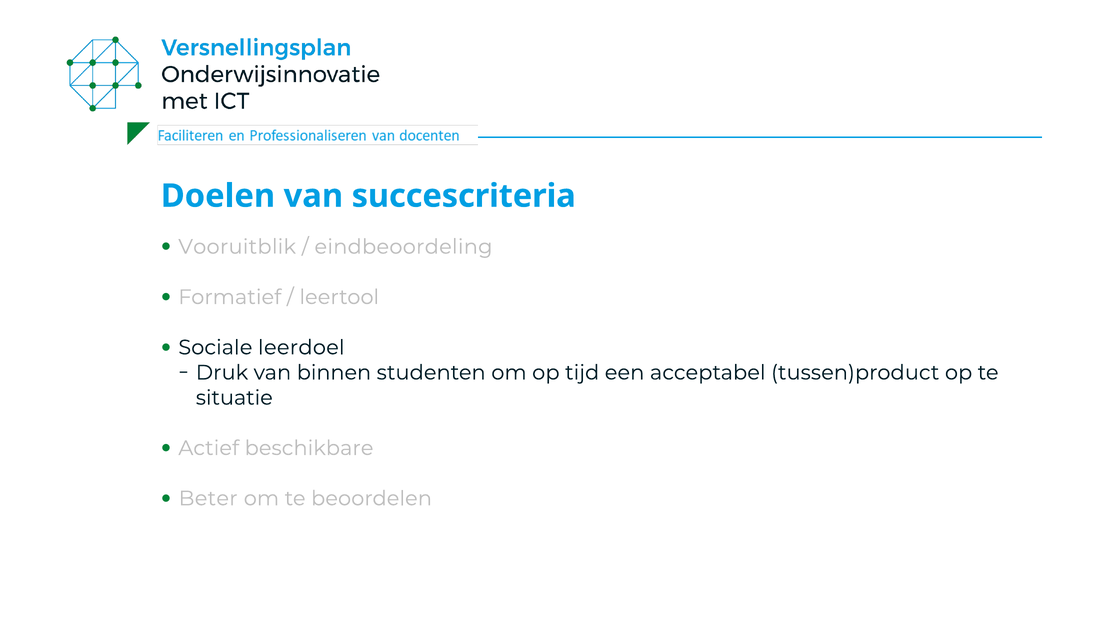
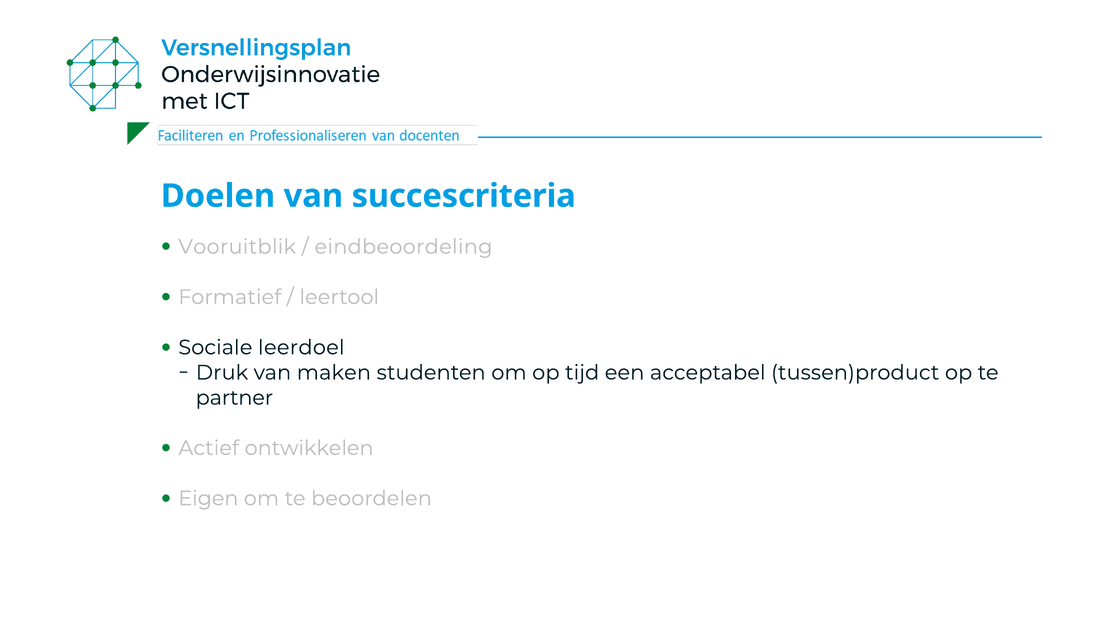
binnen: binnen -> maken (334, 373)
situatie: situatie -> partner (234, 398)
beschikbare: beschikbare -> ontwikkelen (309, 448)
Beter: Beter -> Eigen (208, 499)
